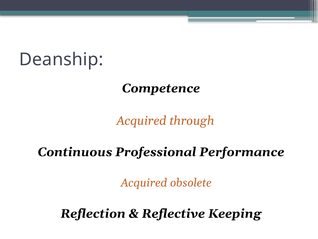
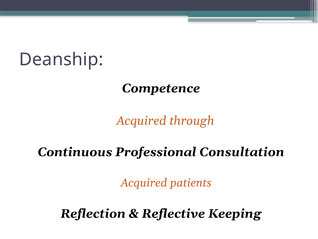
Performance: Performance -> Consultation (242, 152)
obsolete: obsolete -> patients (191, 182)
